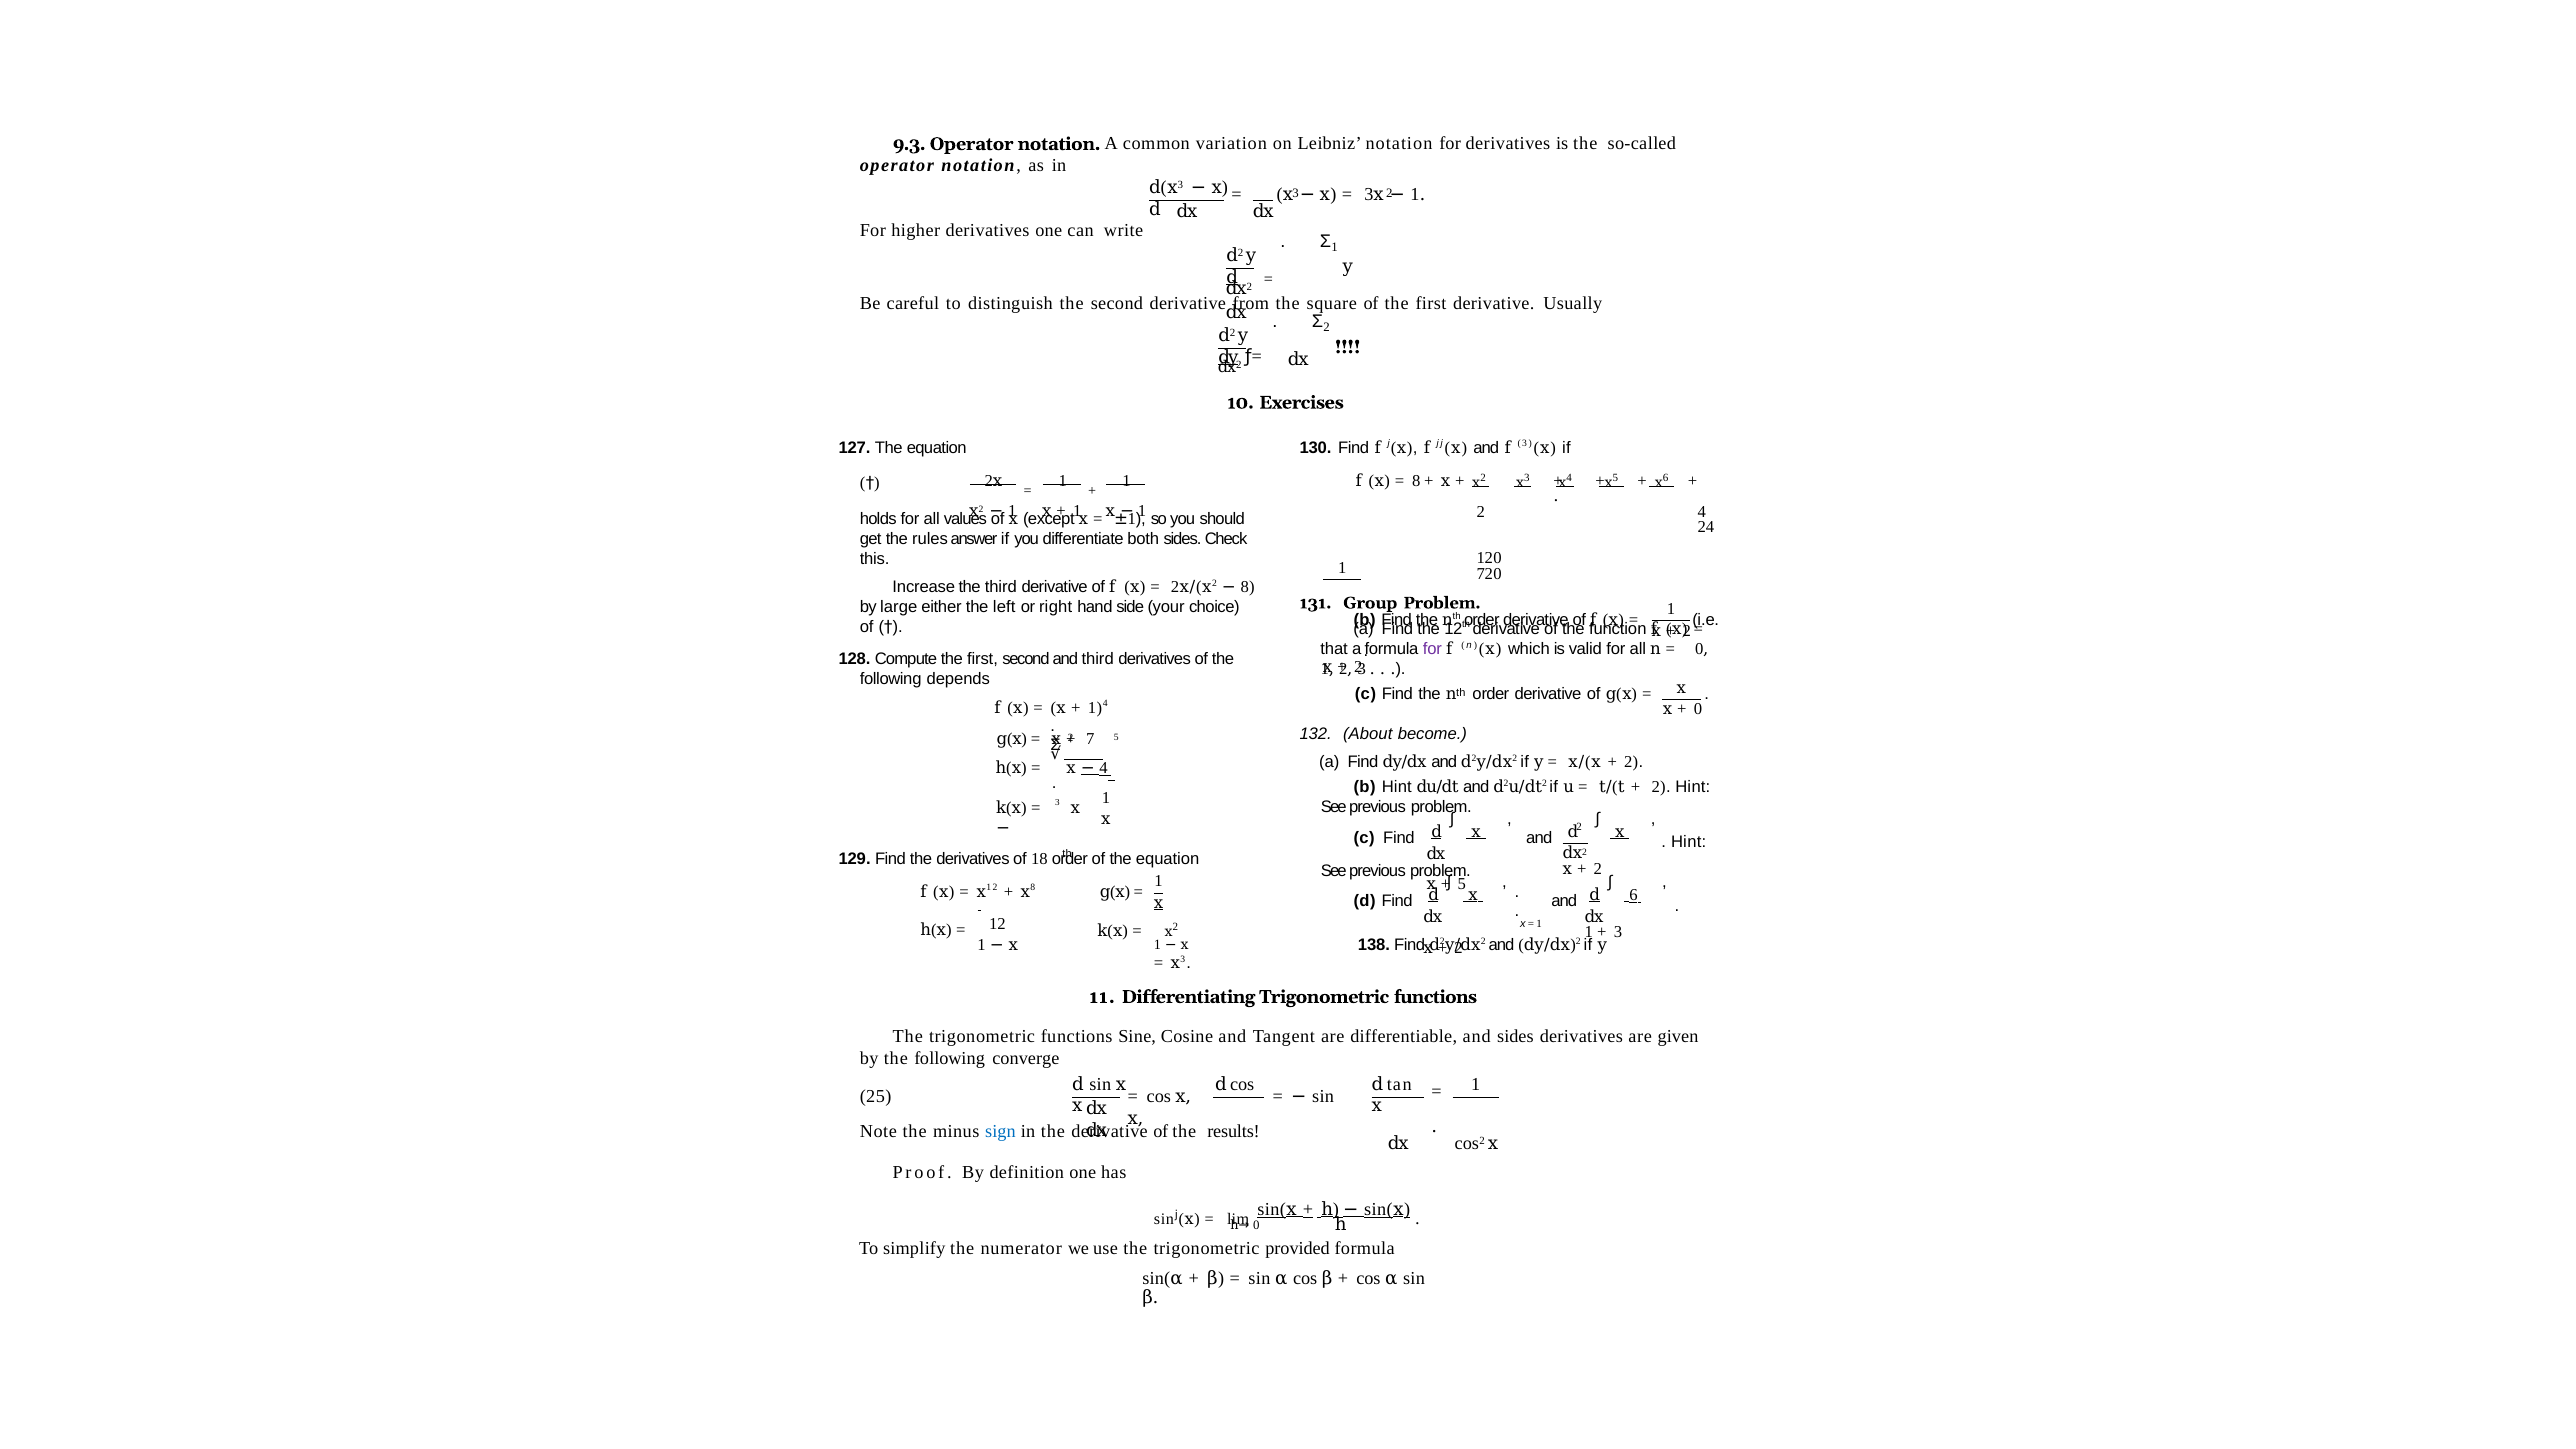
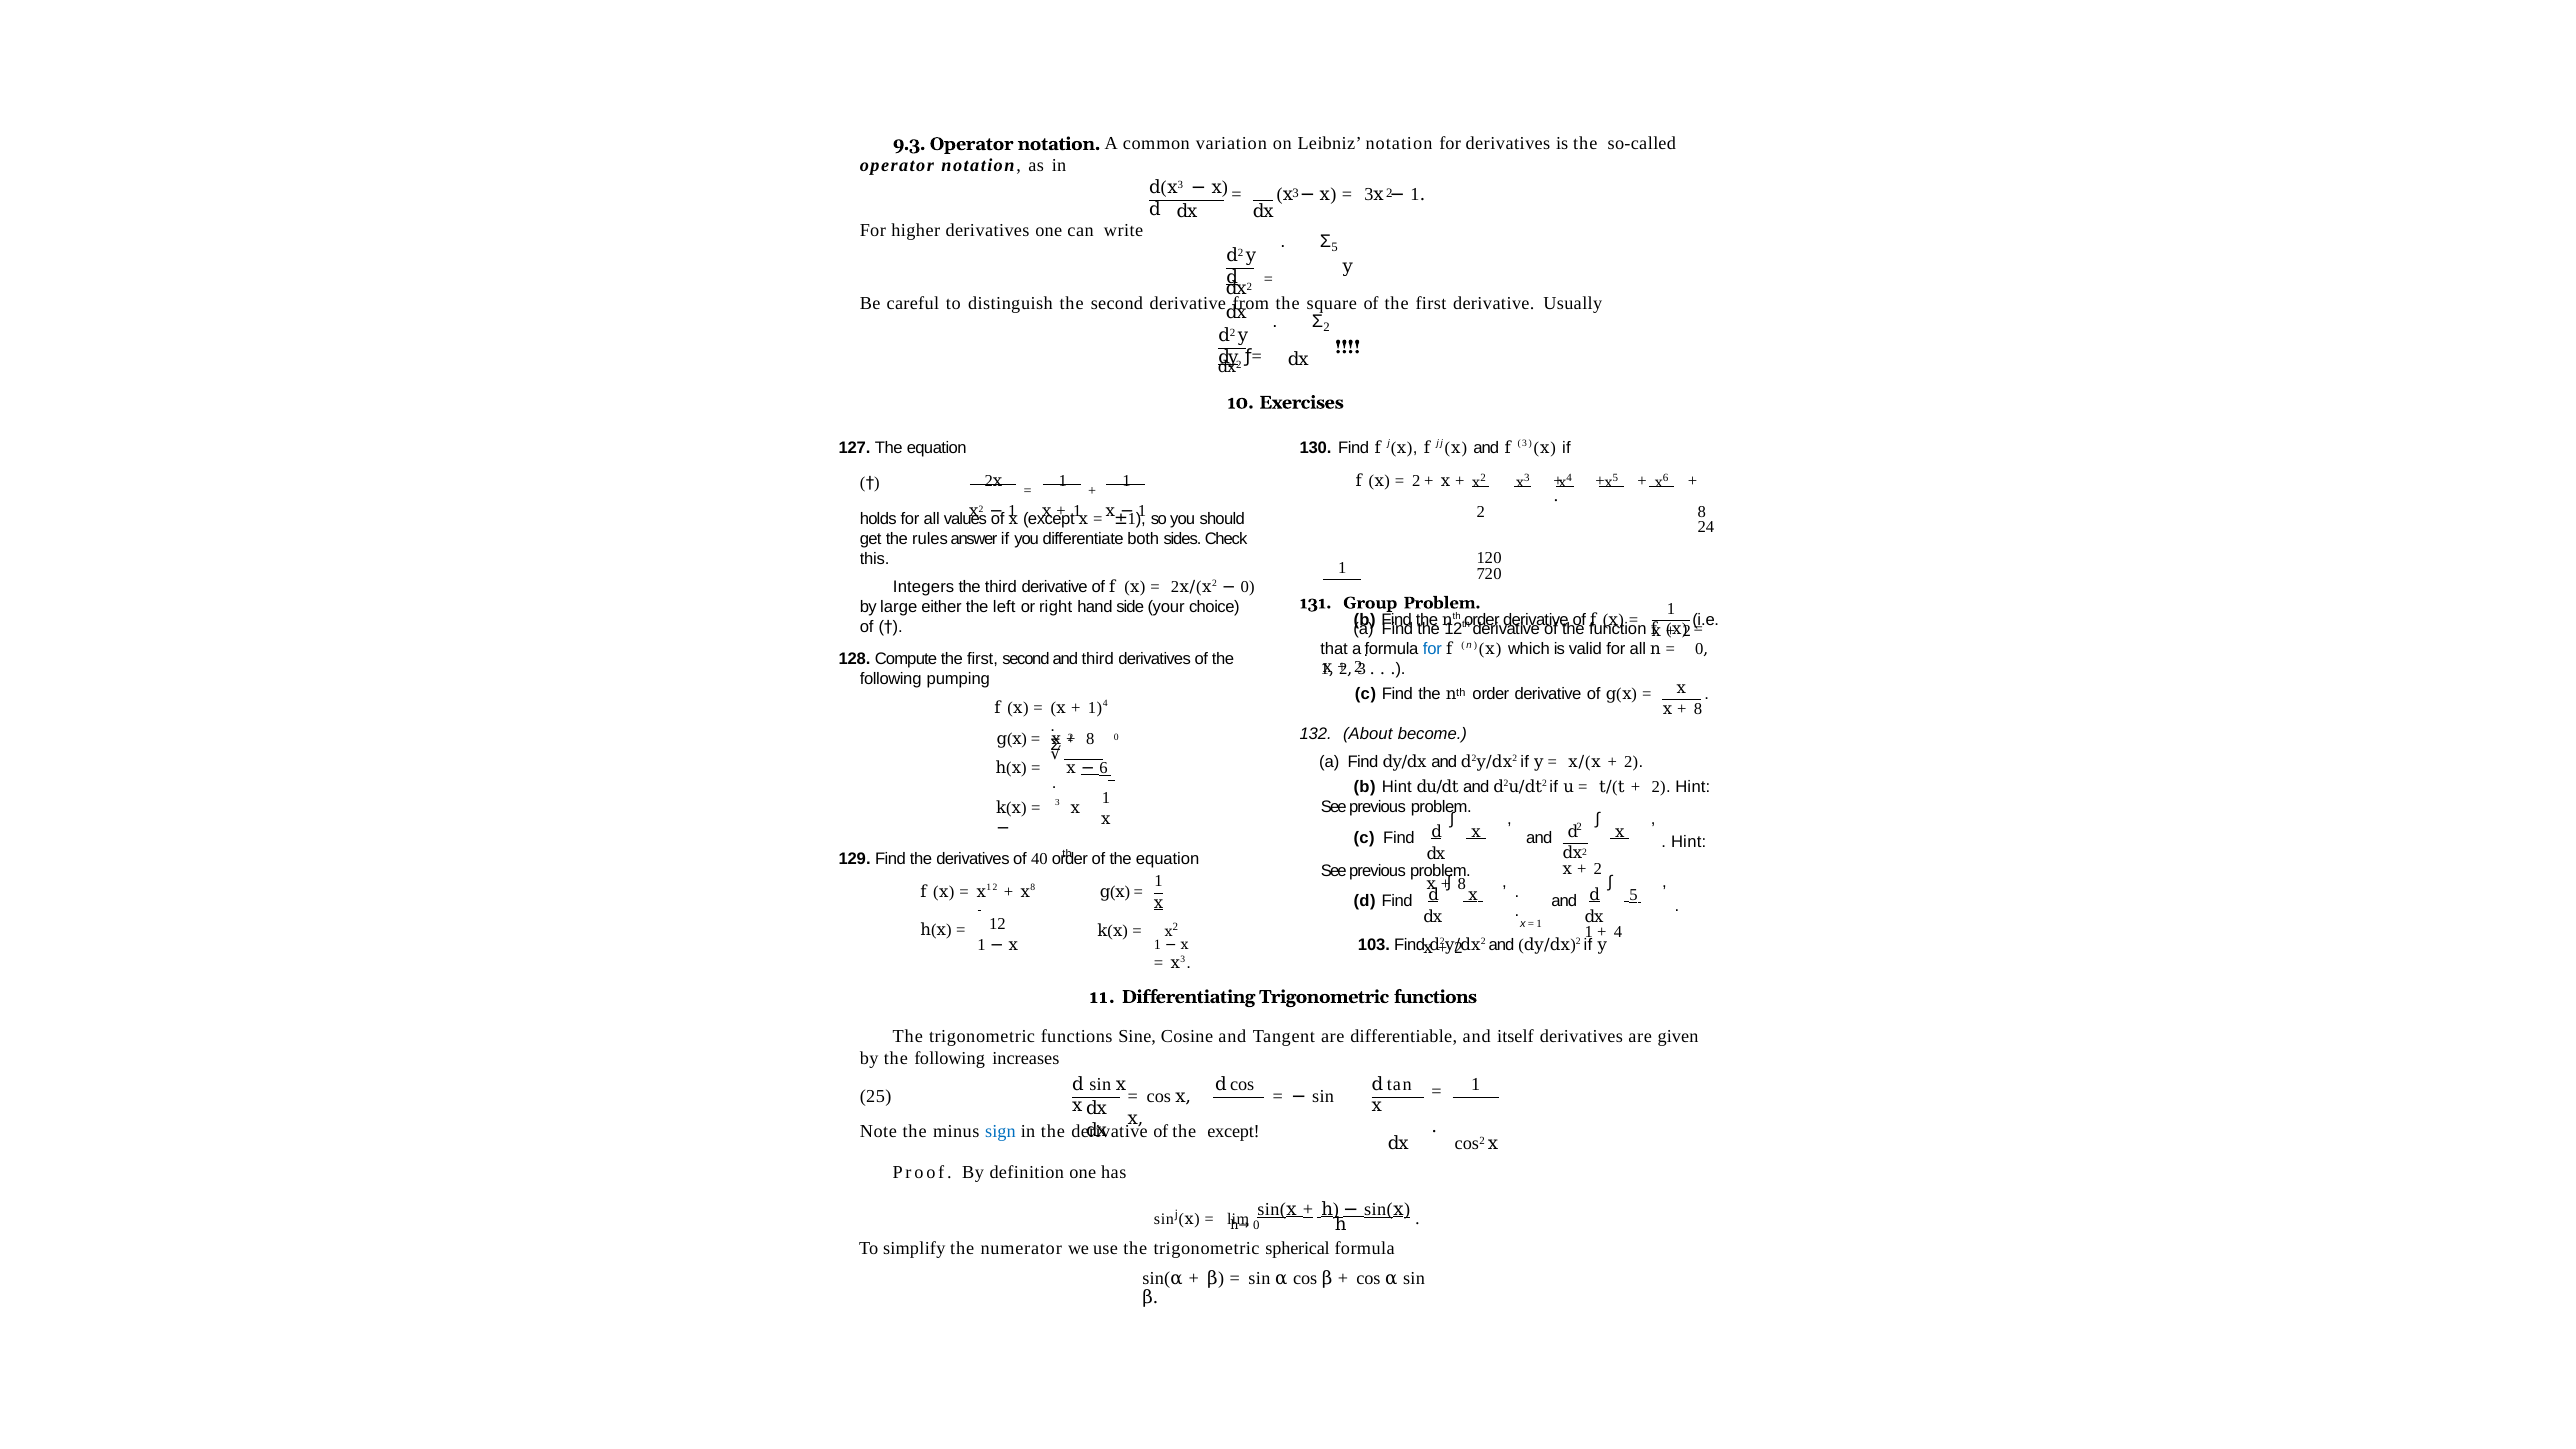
Σ 1: 1 -> 5 (1335, 247)
8: 8 -> 2 (1416, 481)
2 4: 4 -> 8 (1702, 512)
Increase: Increase -> Integers (924, 587)
8: 8 -> 0 (1248, 587)
for colour: purple -> blue (1432, 649)
depends: depends -> pumping (958, 679)
0: 0 -> 8 (1698, 709)
7: 7 -> 8 (1090, 739)
5: 5 -> 0 (1116, 737)
4: 4 -> 6 (1104, 768)
18: 18 -> 40 (1039, 859)
5: 5 -> 8 (1462, 884)
d 6: 6 -> 5 (1634, 895)
3: 3 -> 4 (1618, 932)
138: 138 -> 103 (1374, 945)
and sides: sides -> itself (1515, 1036)
converge: converge -> increases (1026, 1058)
the results: results -> except (1234, 1132)
provided: provided -> spherical (1298, 1248)
